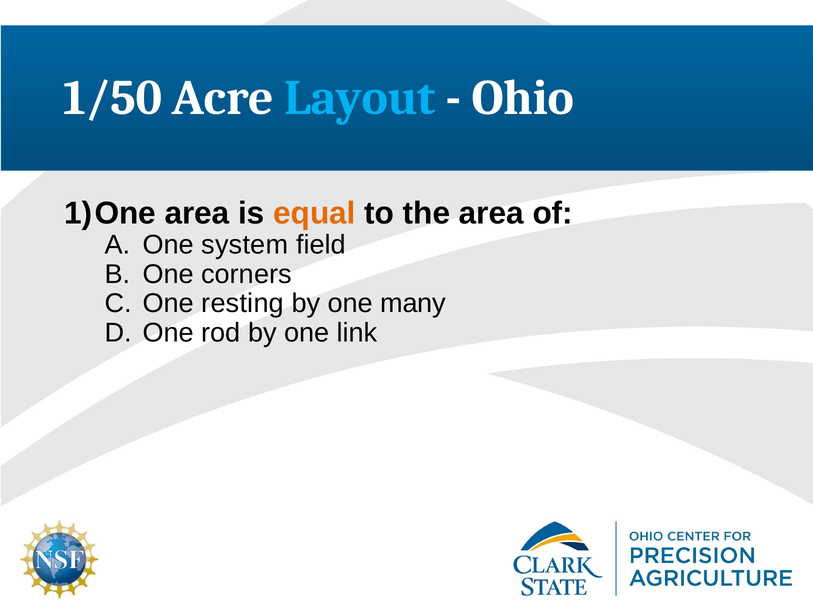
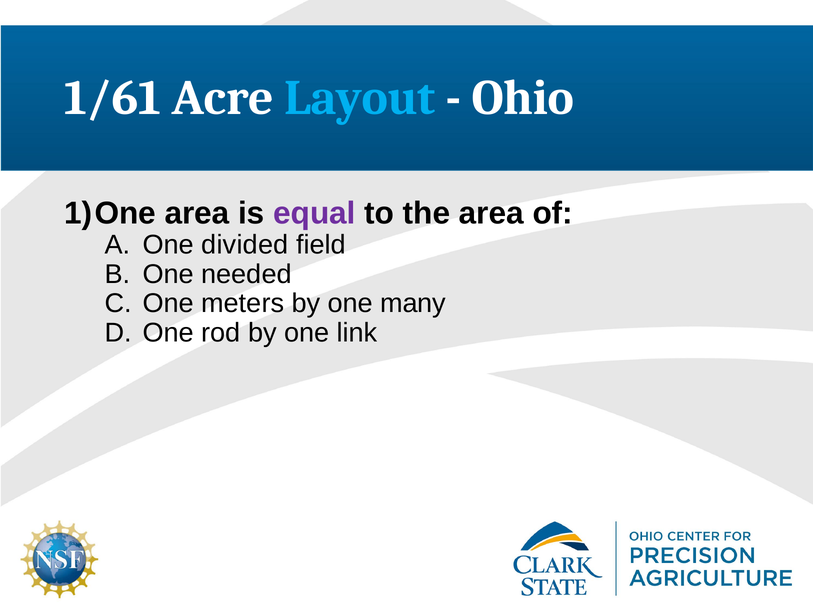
1/50: 1/50 -> 1/61 (113, 98)
equal colour: orange -> purple (314, 214)
system: system -> divided (245, 245)
corners: corners -> needed (246, 275)
resting: resting -> meters (243, 304)
